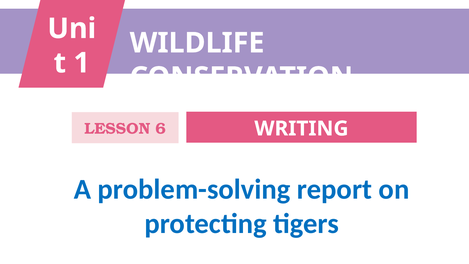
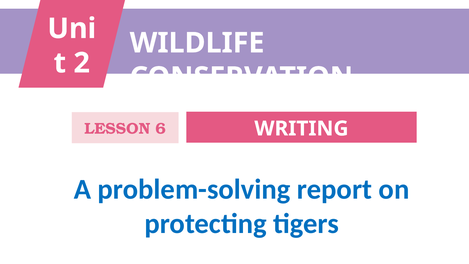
1: 1 -> 2 (82, 63)
